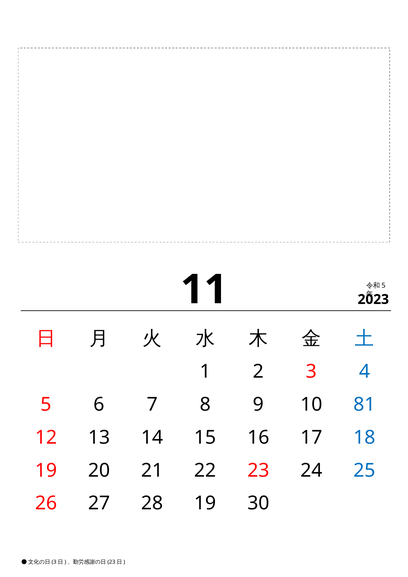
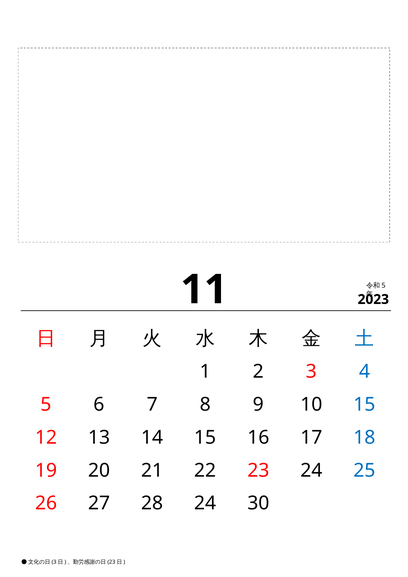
10 81: 81 -> 15 (365, 404)
28 19: 19 -> 24 (205, 503)
